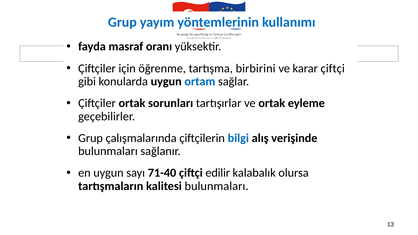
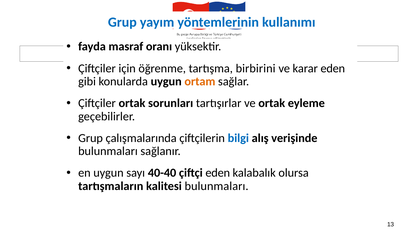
karar çiftçi: çiftçi -> eden (333, 68)
ortam colour: blue -> orange (200, 82)
71-40: 71-40 -> 40-40 (162, 173)
çiftçi edilir: edilir -> eden (218, 173)
